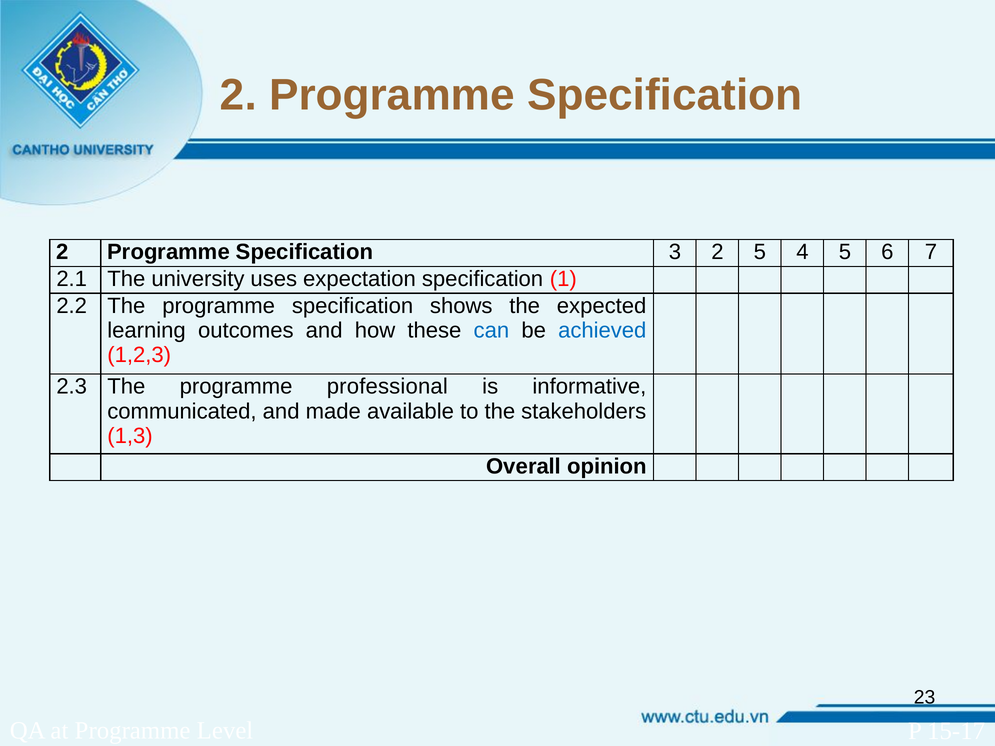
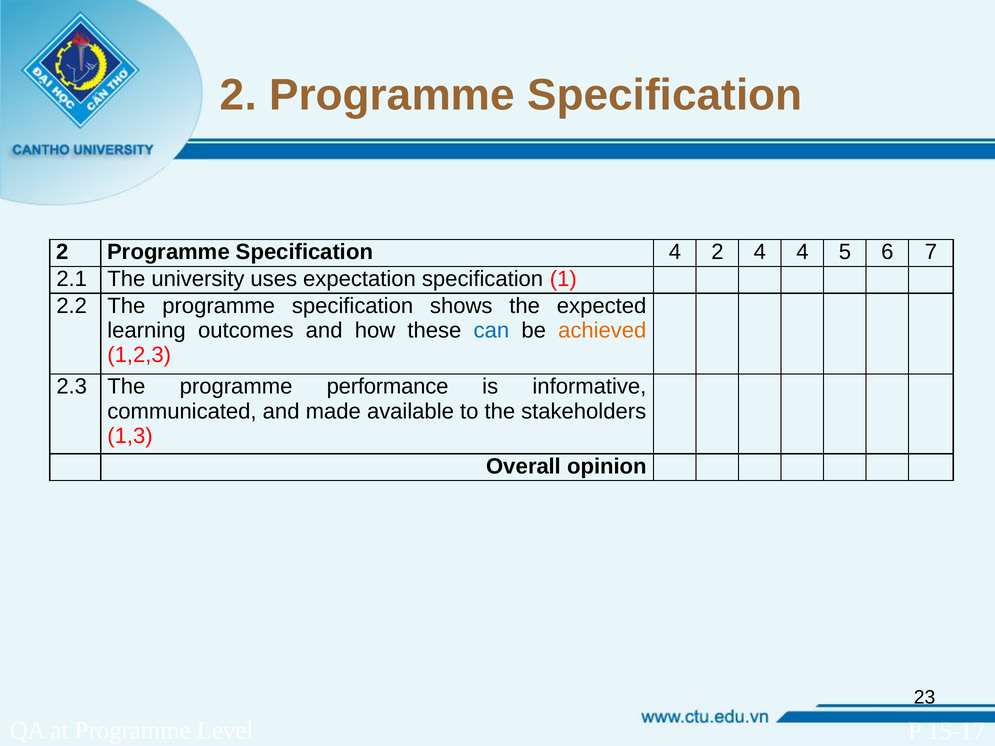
Specification 3: 3 -> 4 (675, 252)
2 5: 5 -> 4 (760, 252)
achieved colour: blue -> orange (602, 331)
professional: professional -> performance (388, 387)
